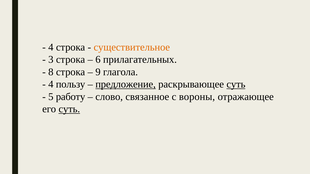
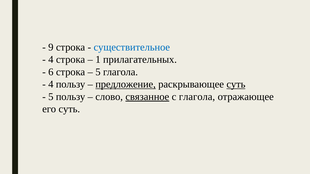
4: 4 -> 9 (51, 47)
существительное colour: orange -> blue (132, 47)
3: 3 -> 4 (51, 60)
6: 6 -> 1 (98, 60)
8: 8 -> 6 (51, 72)
9: 9 -> 5 (98, 72)
5 работу: работу -> пользу (71, 97)
связанное underline: none -> present (147, 97)
с вороны: вороны -> глагола (197, 97)
суть underline: present -> none (69, 109)
